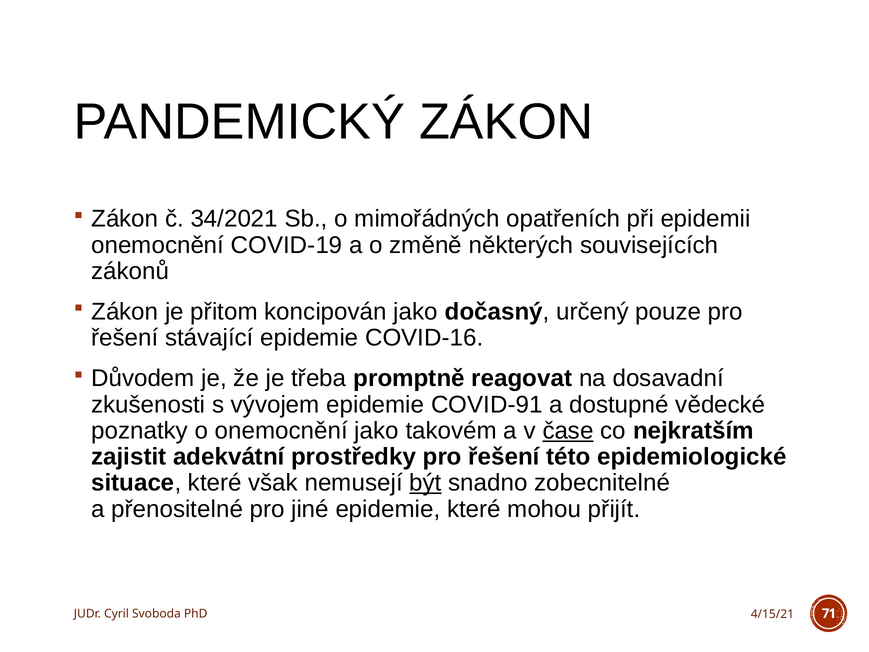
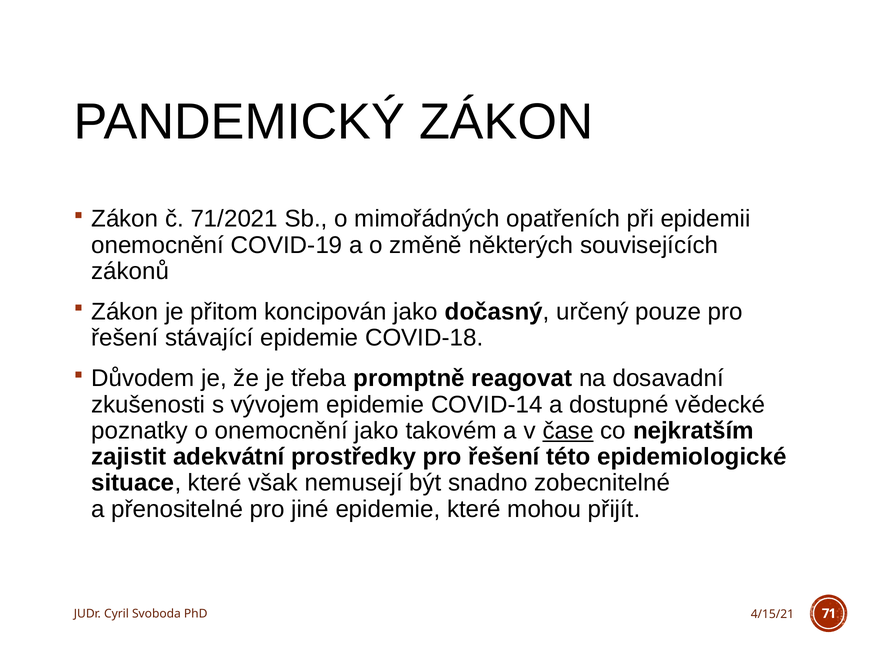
34/2021: 34/2021 -> 71/2021 (234, 219)
COVID-16: COVID-16 -> COVID-18 (424, 338)
COVID-91: COVID-91 -> COVID-14 (487, 404)
být underline: present -> none (426, 483)
